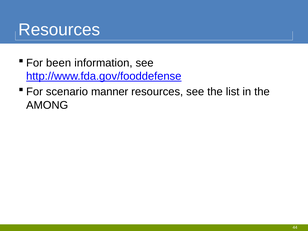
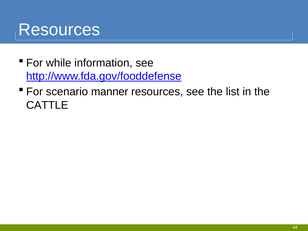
been: been -> while (59, 63)
AMONG: AMONG -> CATTLE (47, 105)
